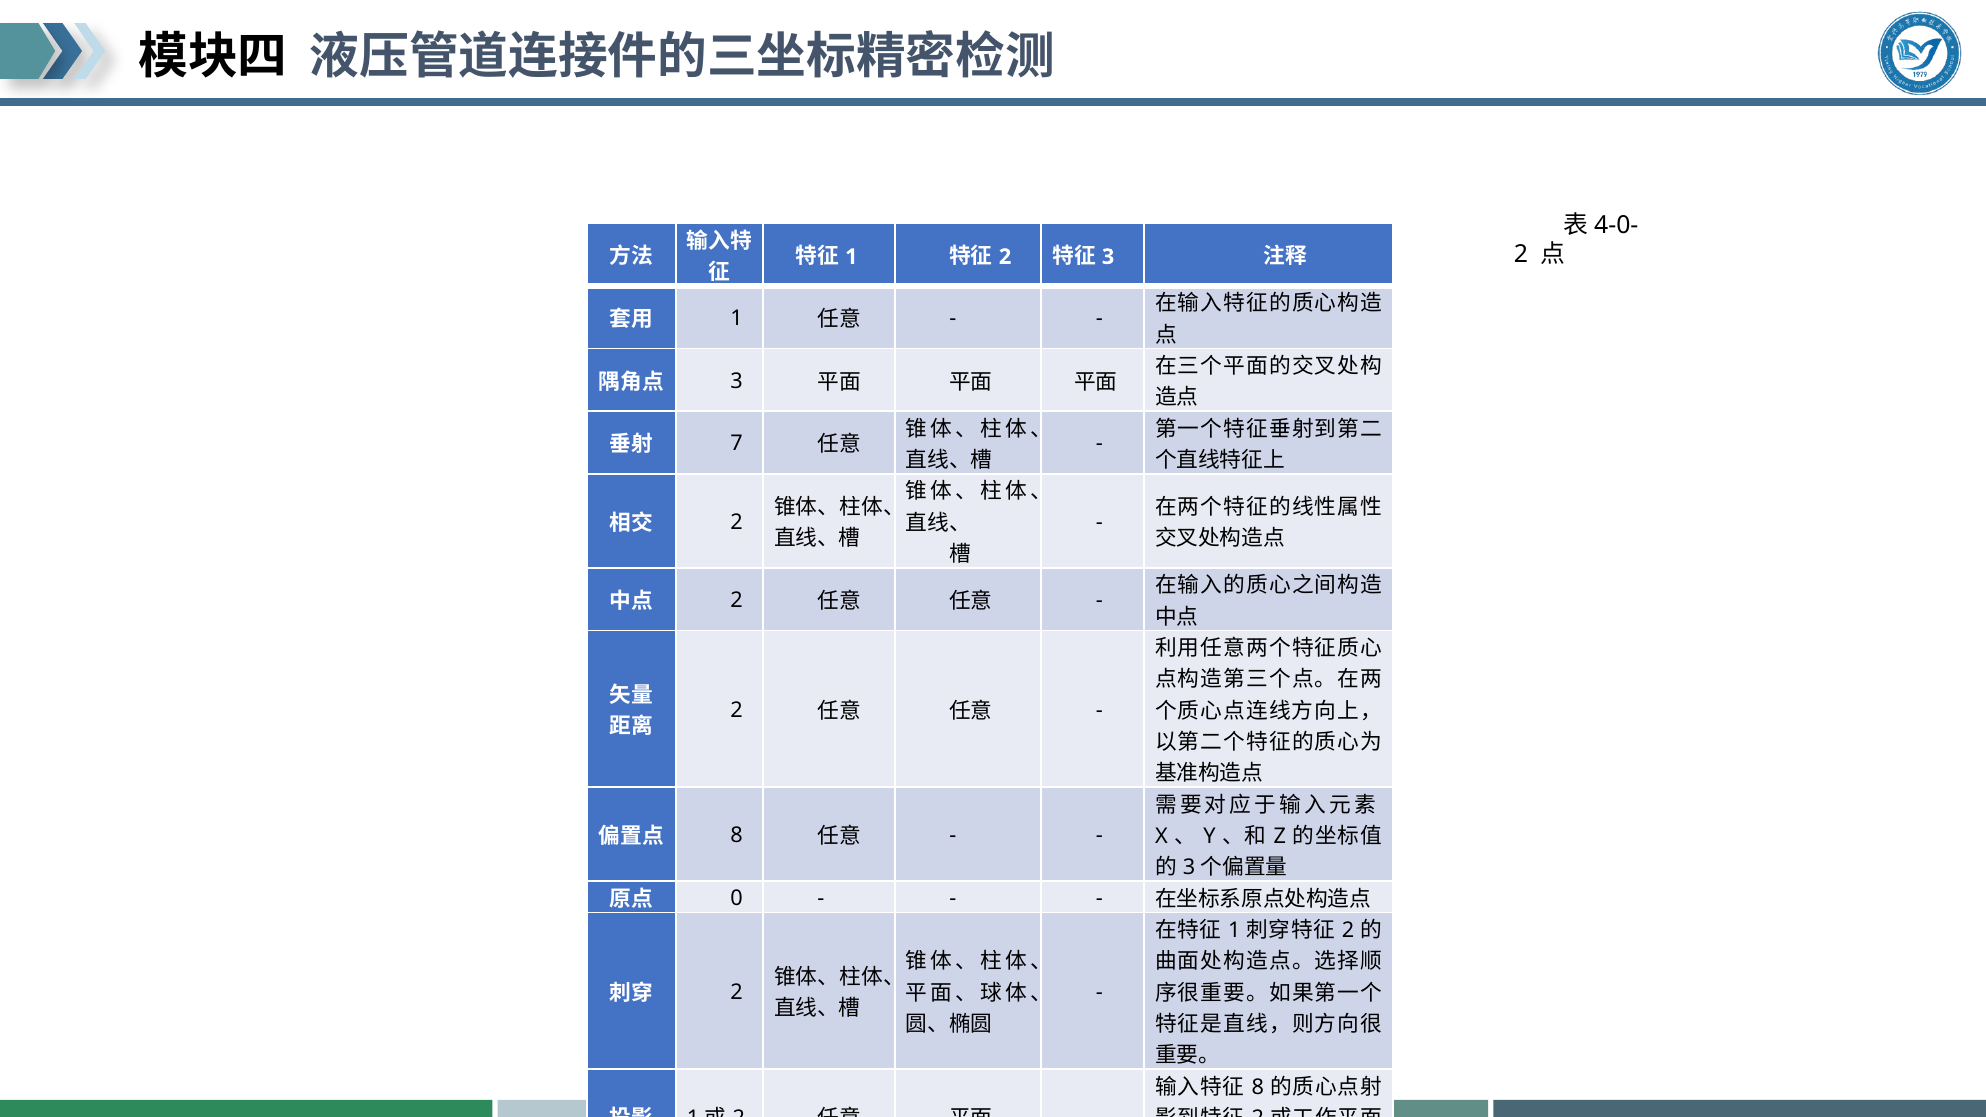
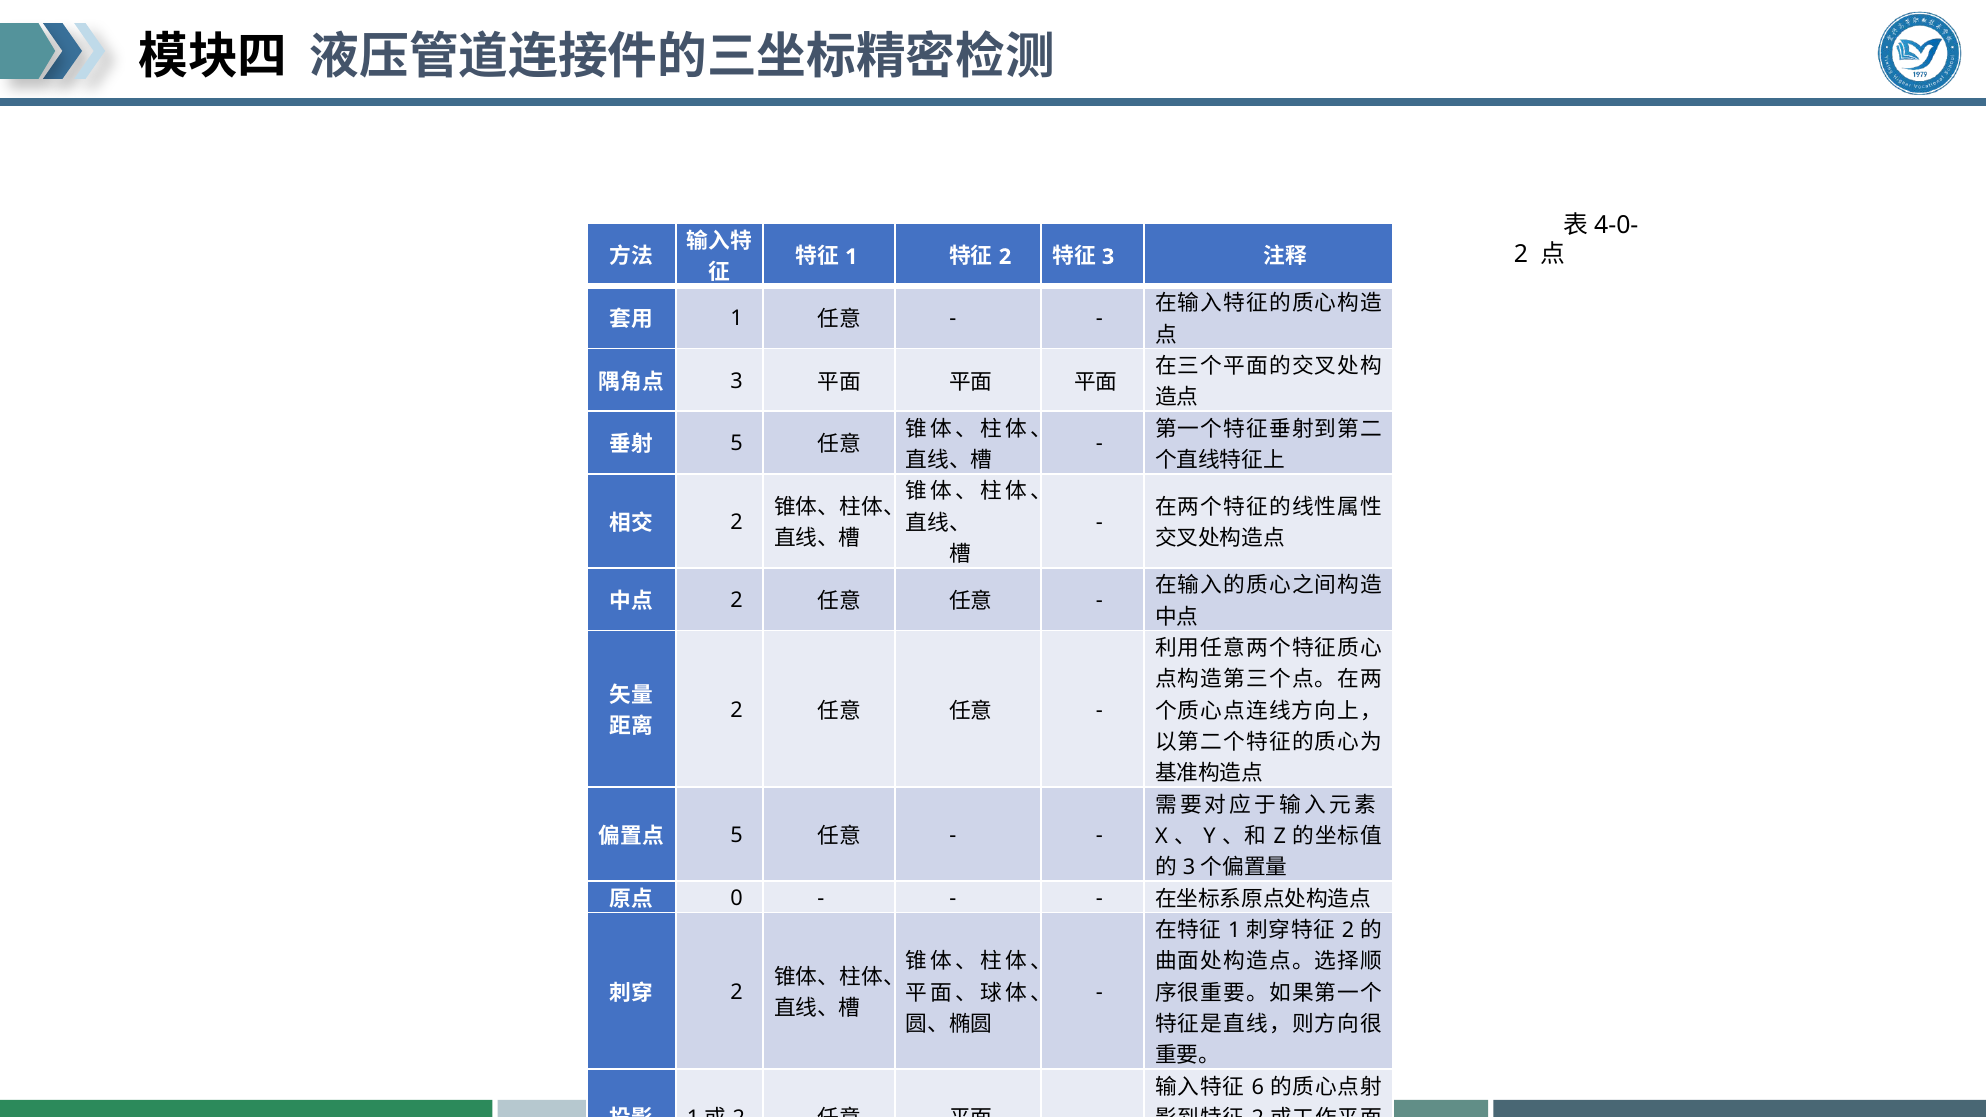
7: 7 -> 5 (737, 444)
8: 8 -> 5 (737, 836)
8: 8 -> 6 (1258, 1087)
